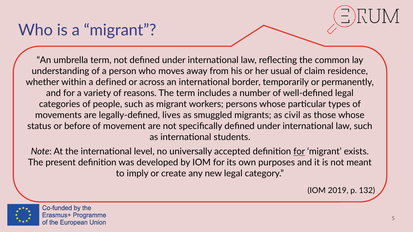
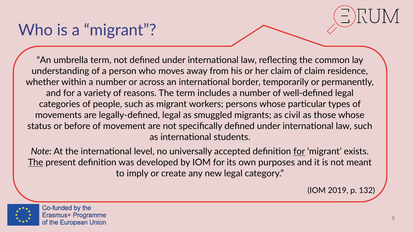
her usual: usual -> claim (281, 71)
within a defined: defined -> number (111, 82)
legally-defined lives: lives -> legal (171, 115)
The underline: none -> present (36, 163)
